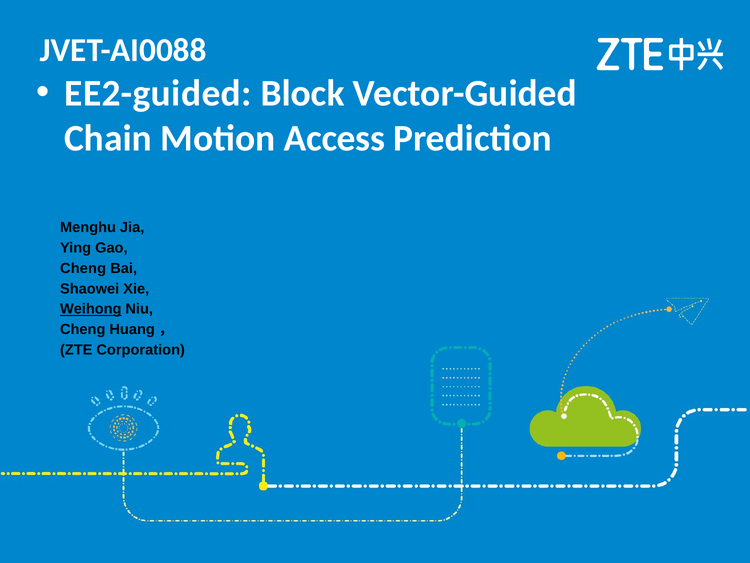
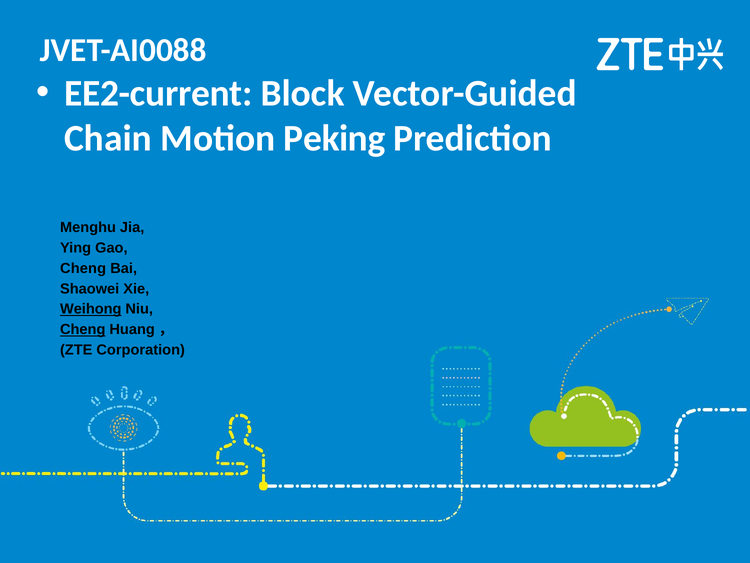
EE2-guided: EE2-guided -> EE2-current (158, 93)
Access: Access -> Peking (334, 138)
Cheng underline: none -> present (83, 329)
